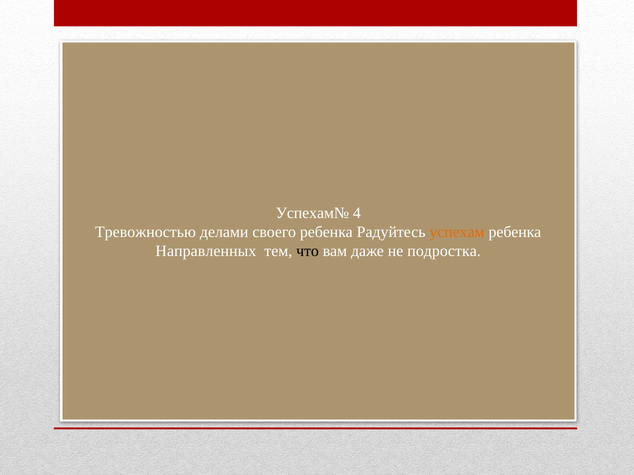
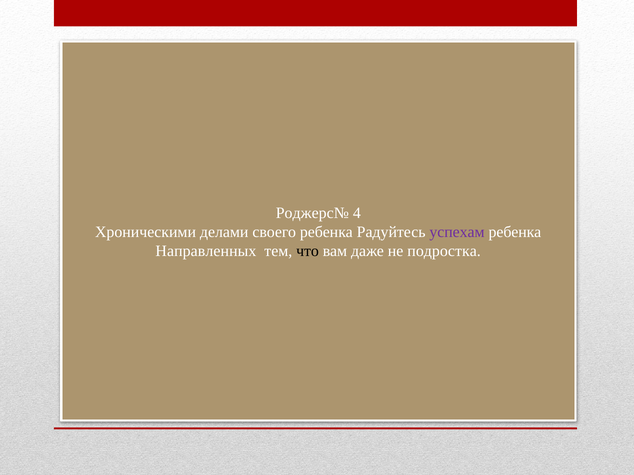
Успехам№: Успехам№ -> Роджерс№ (312, 213)
Тревожностью: Тревожностью -> Хроническими (146, 232)
успехам colour: orange -> purple (457, 232)
